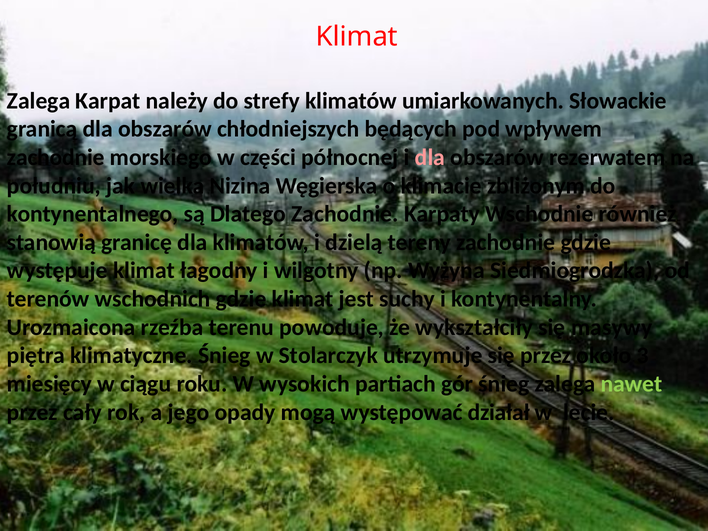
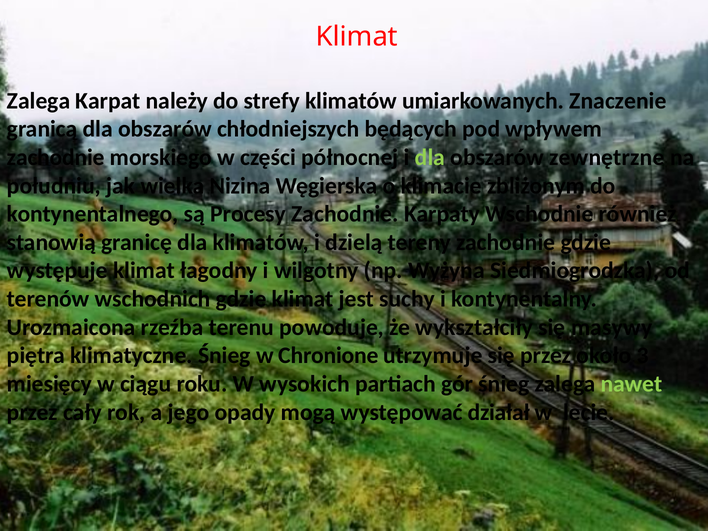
Słowackie: Słowackie -> Znaczenie (618, 101)
dla colour: pink -> light green (430, 157)
rezerwatem: rezerwatem -> zewnętrzne (607, 157)
Dlatego: Dlatego -> Procesy (248, 214)
Stolarczyk: Stolarczyk -> Chronione (328, 356)
